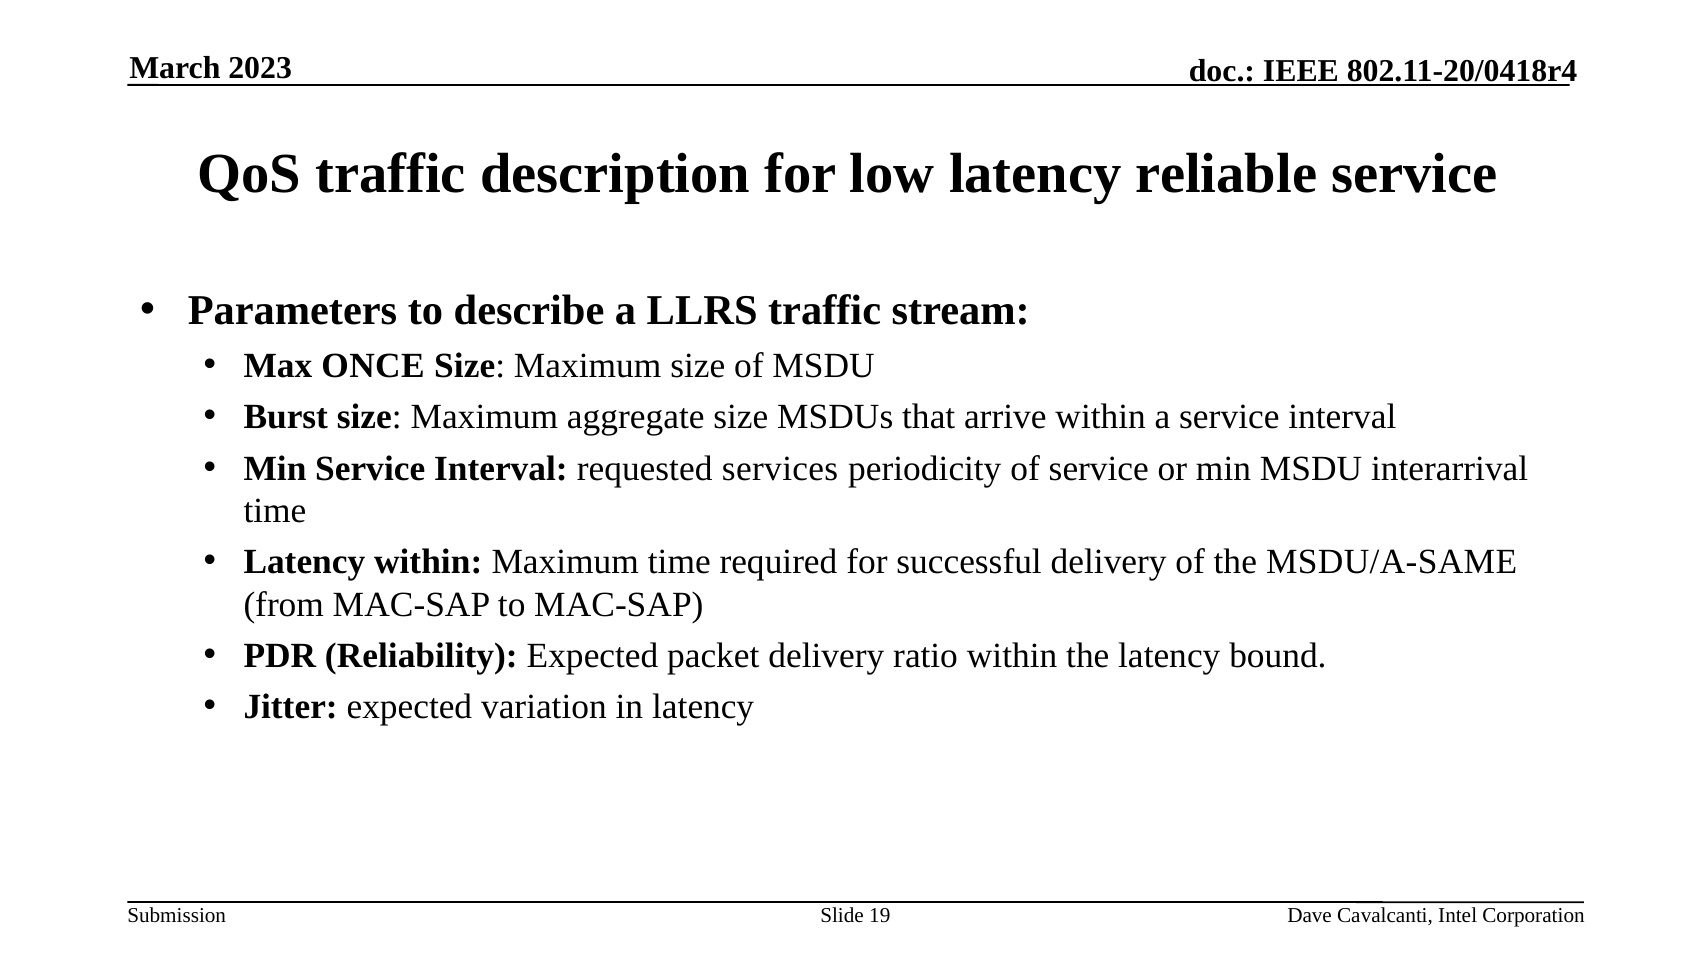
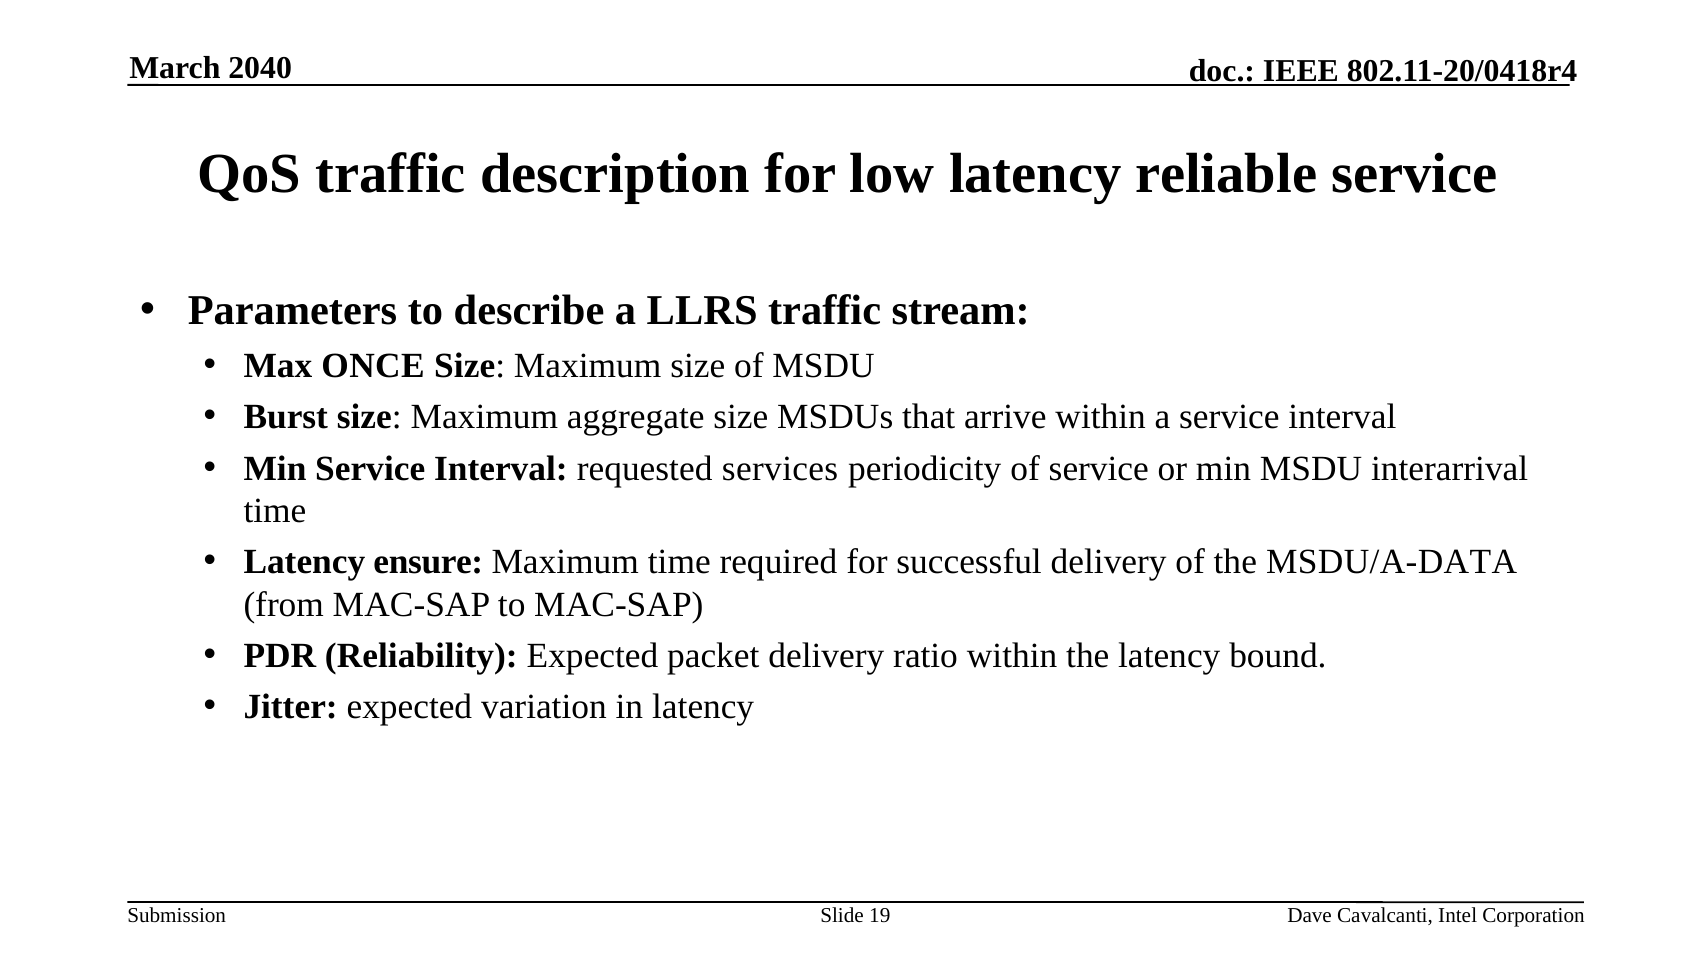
2023: 2023 -> 2040 (260, 67)
Latency within: within -> ensure (428, 562)
MSDU/A-SAME: MSDU/A-SAME -> MSDU/A-DATA (1392, 562)
